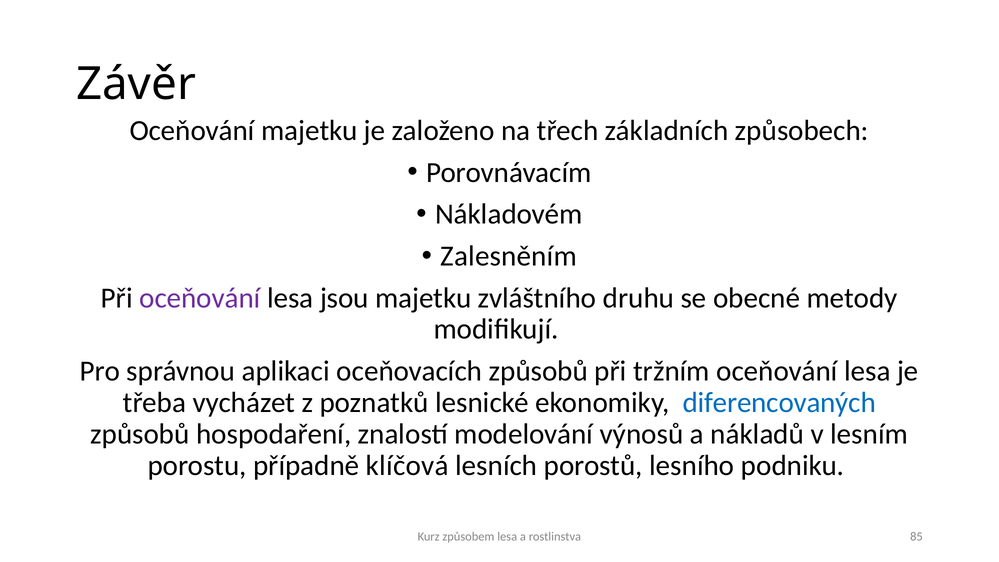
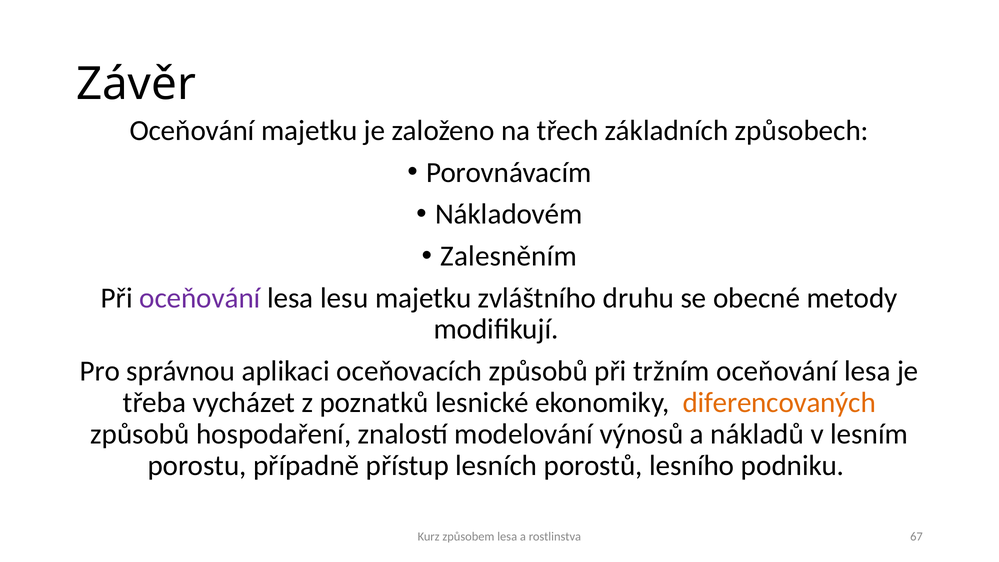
jsou: jsou -> lesu (344, 298)
diferencovaných colour: blue -> orange (779, 403)
klíčová: klíčová -> přístup (407, 465)
85: 85 -> 67 (916, 537)
